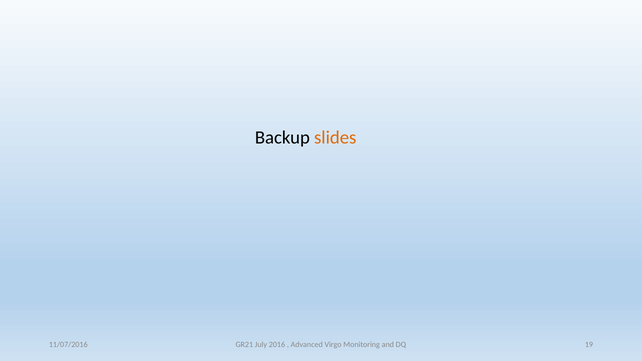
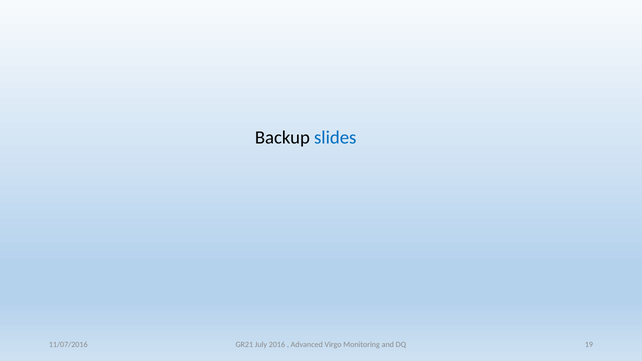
slides colour: orange -> blue (335, 138)
